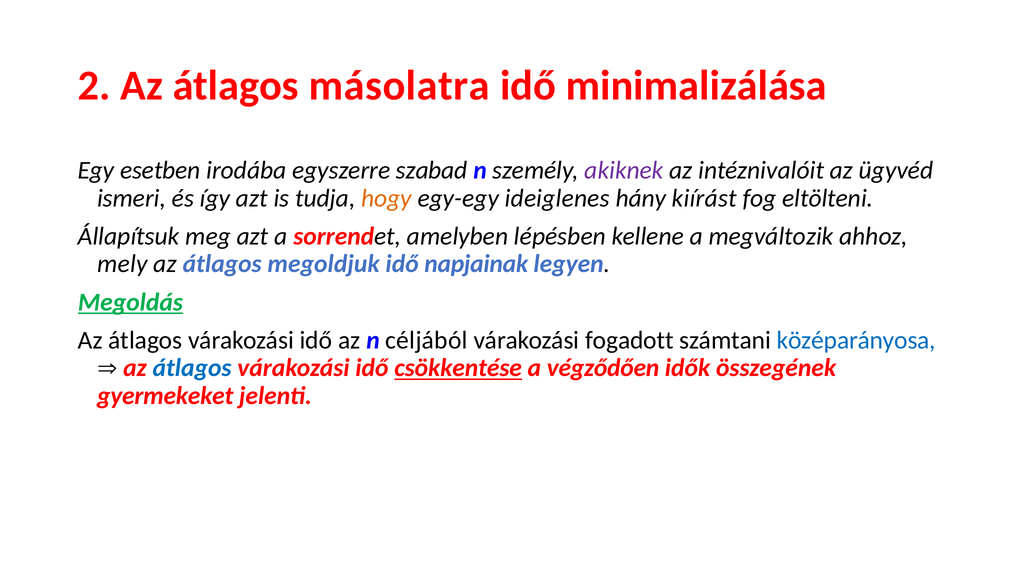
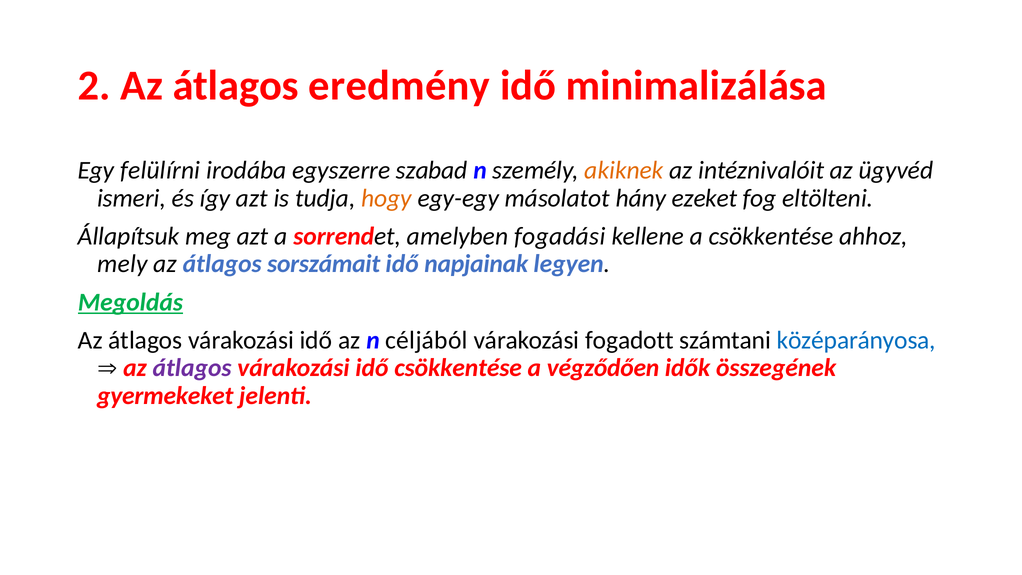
másolatra: másolatra -> eredmény (399, 86)
esetben: esetben -> felülírni (160, 171)
akiknek colour: purple -> orange (624, 171)
ideiglenes: ideiglenes -> másolatot (557, 198)
kiírást: kiírást -> ezeket (705, 198)
lépésben: lépésben -> fogadási (560, 236)
a megváltozik: megváltozik -> csökkentése (771, 236)
megoldjuk: megoldjuk -> sorszámait (324, 264)
átlagos colour: blue -> purple (192, 368)
csökkentése underline: present -> none (458, 368)
